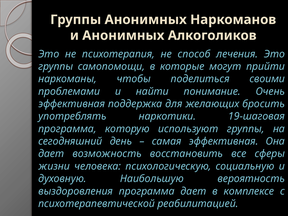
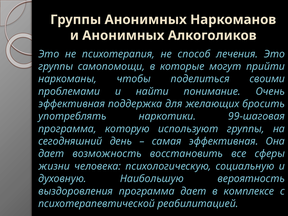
19-шаговая: 19-шаговая -> 99-шаговая (257, 116)
